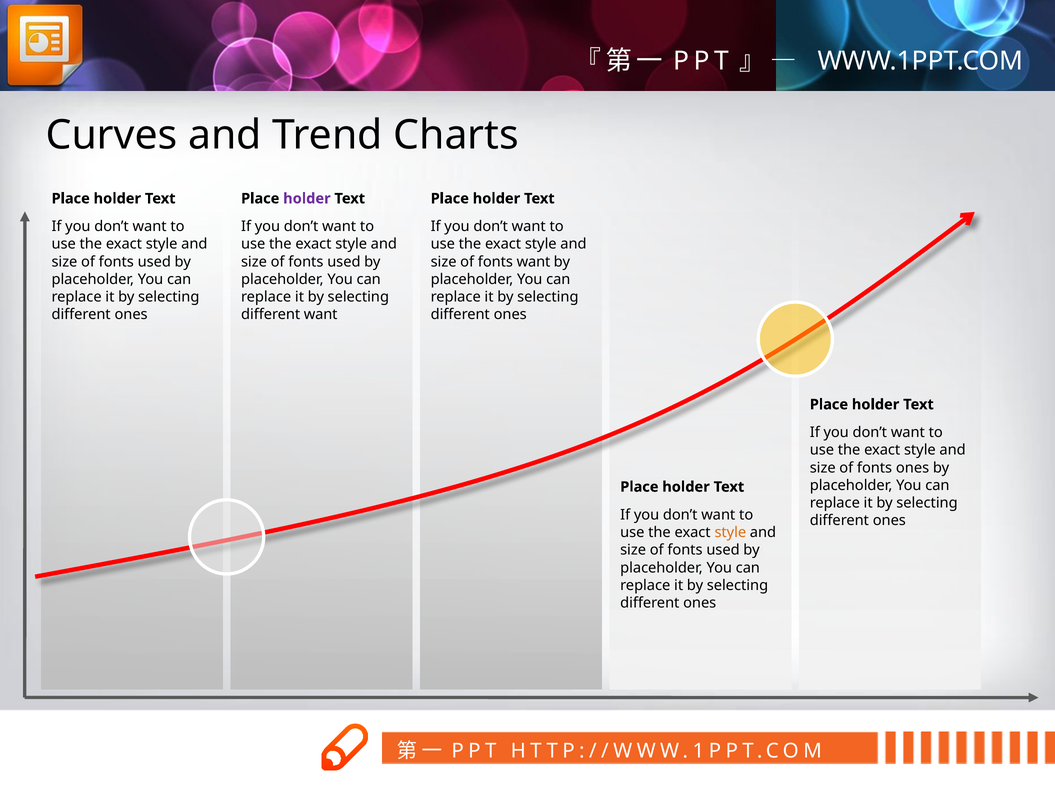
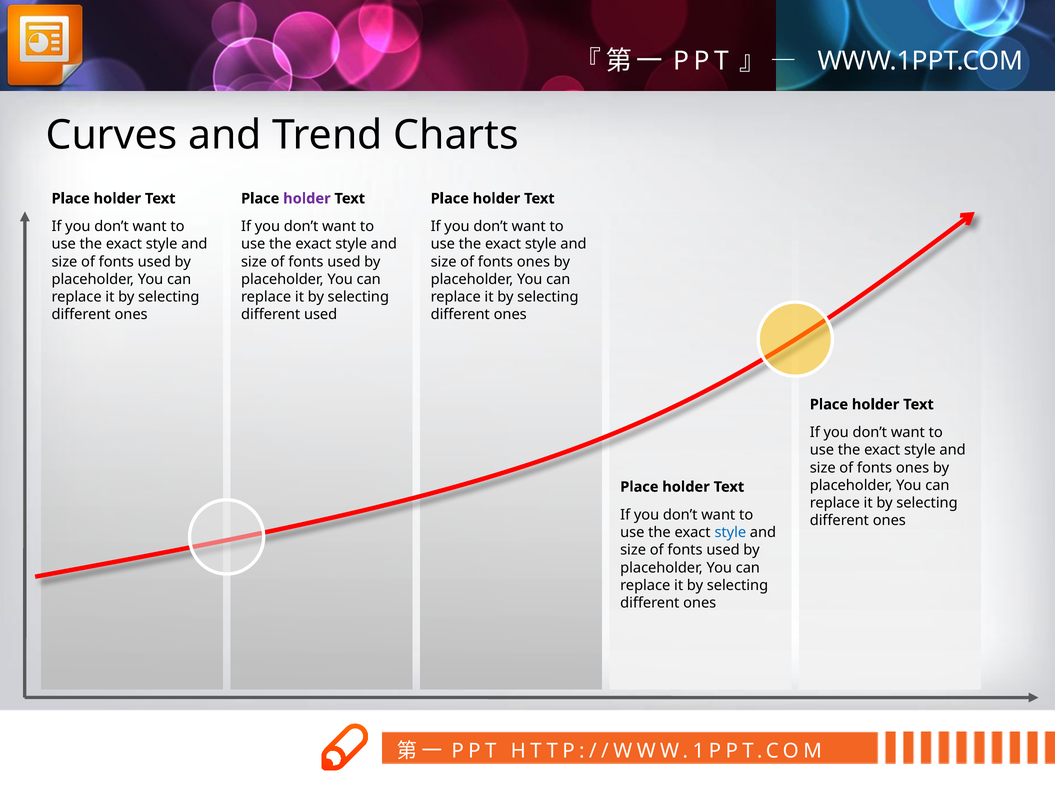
want: want -> ones (533, 262)
different want: want -> used (321, 315)
style colour: orange -> blue (730, 533)
